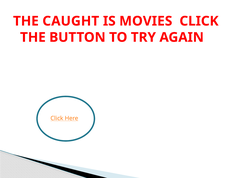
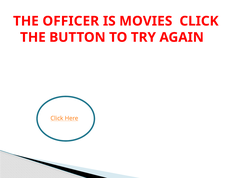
CAUGHT: CAUGHT -> OFFICER (71, 21)
